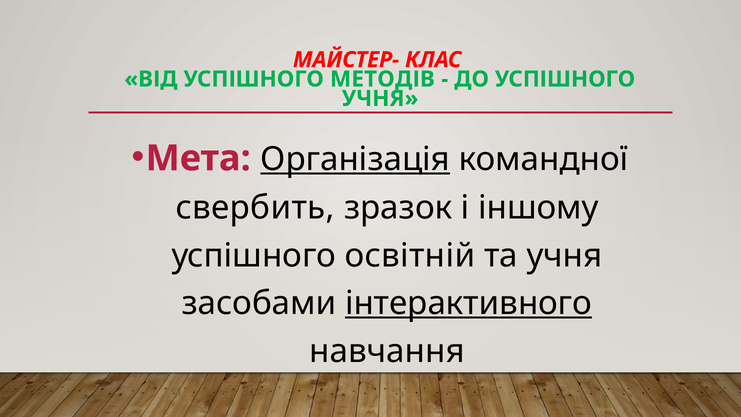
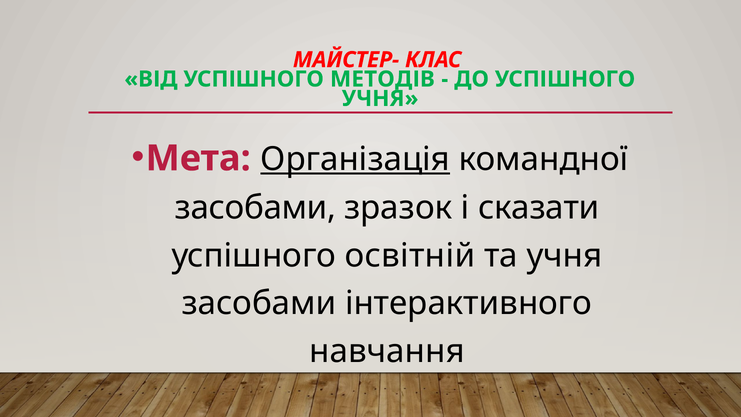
свербить: свербить -> засобами (255, 208)
іншому: іншому -> сказати (539, 208)
інтерактивного underline: present -> none (469, 303)
